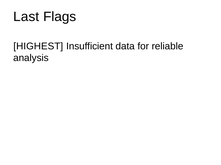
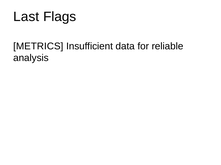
HIGHEST: HIGHEST -> METRICS (38, 46)
